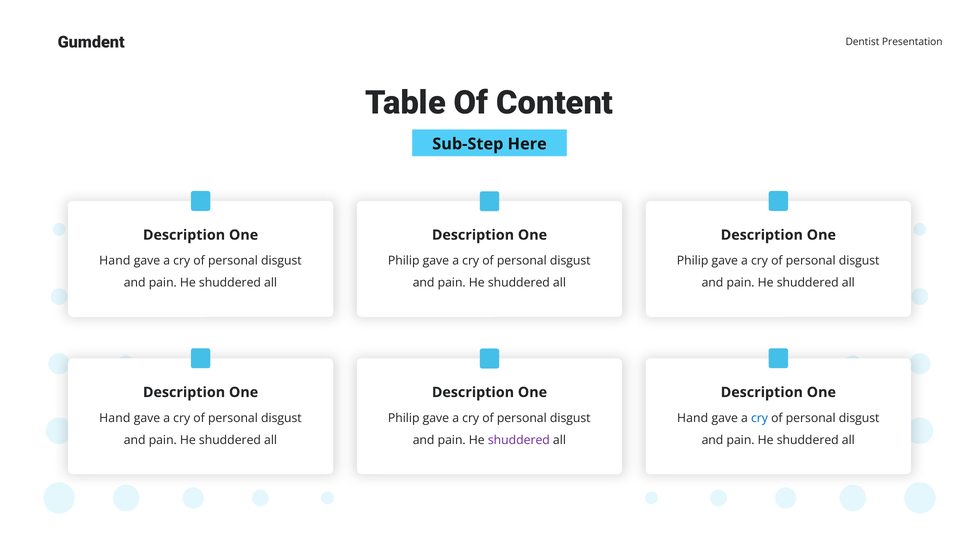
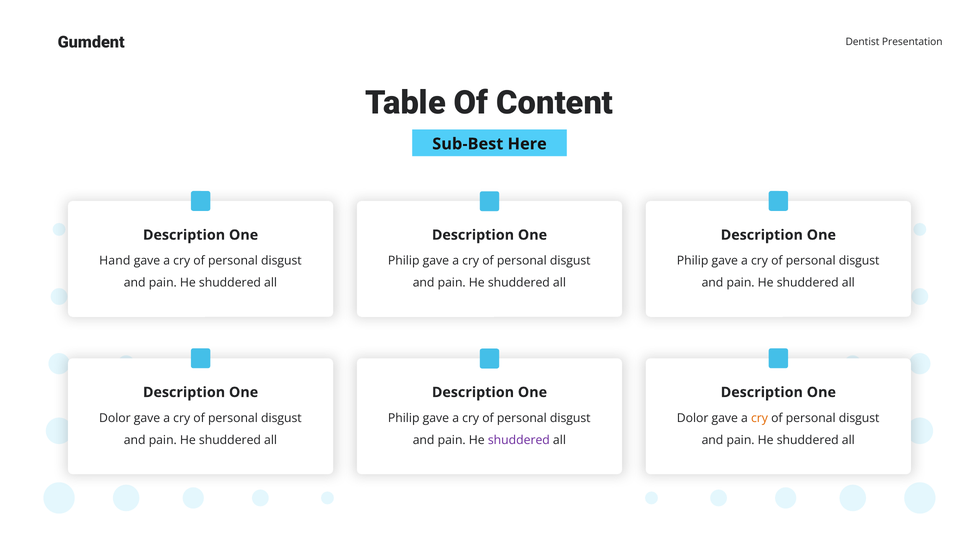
Sub-Step: Sub-Step -> Sub-Best (468, 144)
Hand: Hand -> Dolor (115, 418)
Hand: Hand -> Dolor (693, 418)
cry colour: blue -> orange (759, 418)
